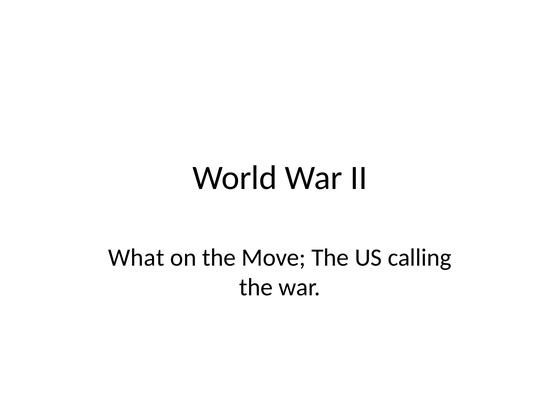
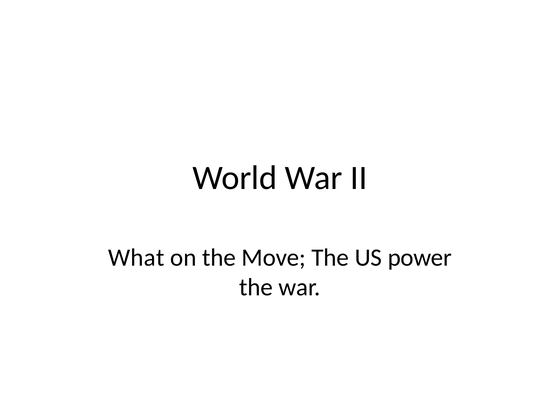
calling: calling -> power (420, 257)
